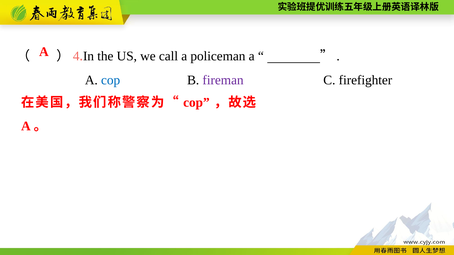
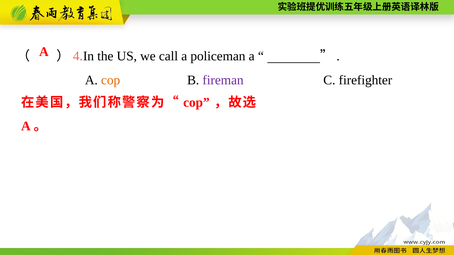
cop colour: blue -> orange (111, 80)
